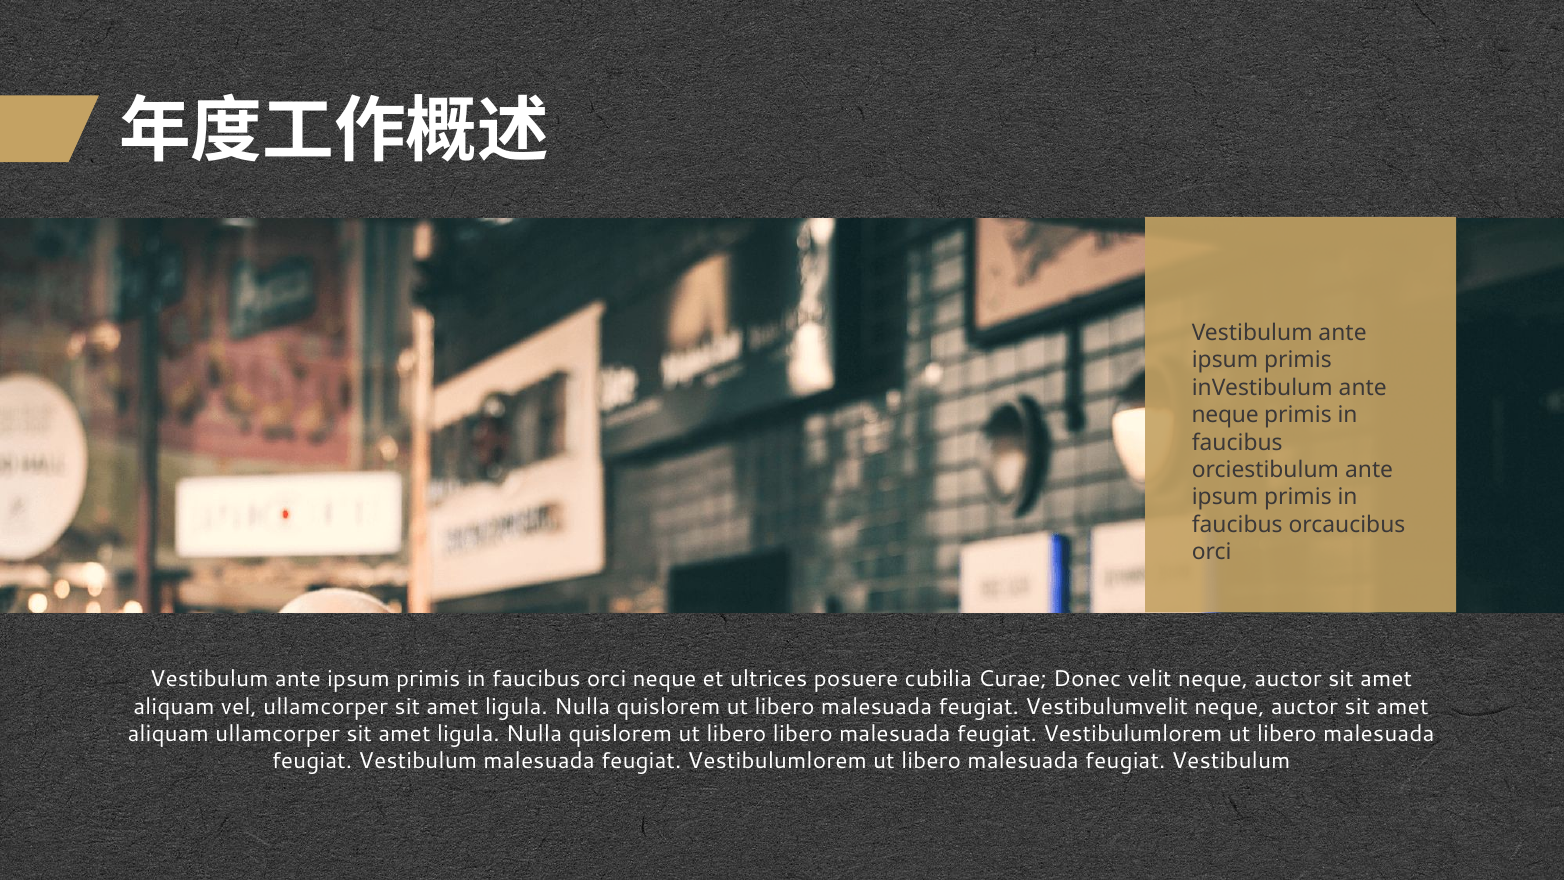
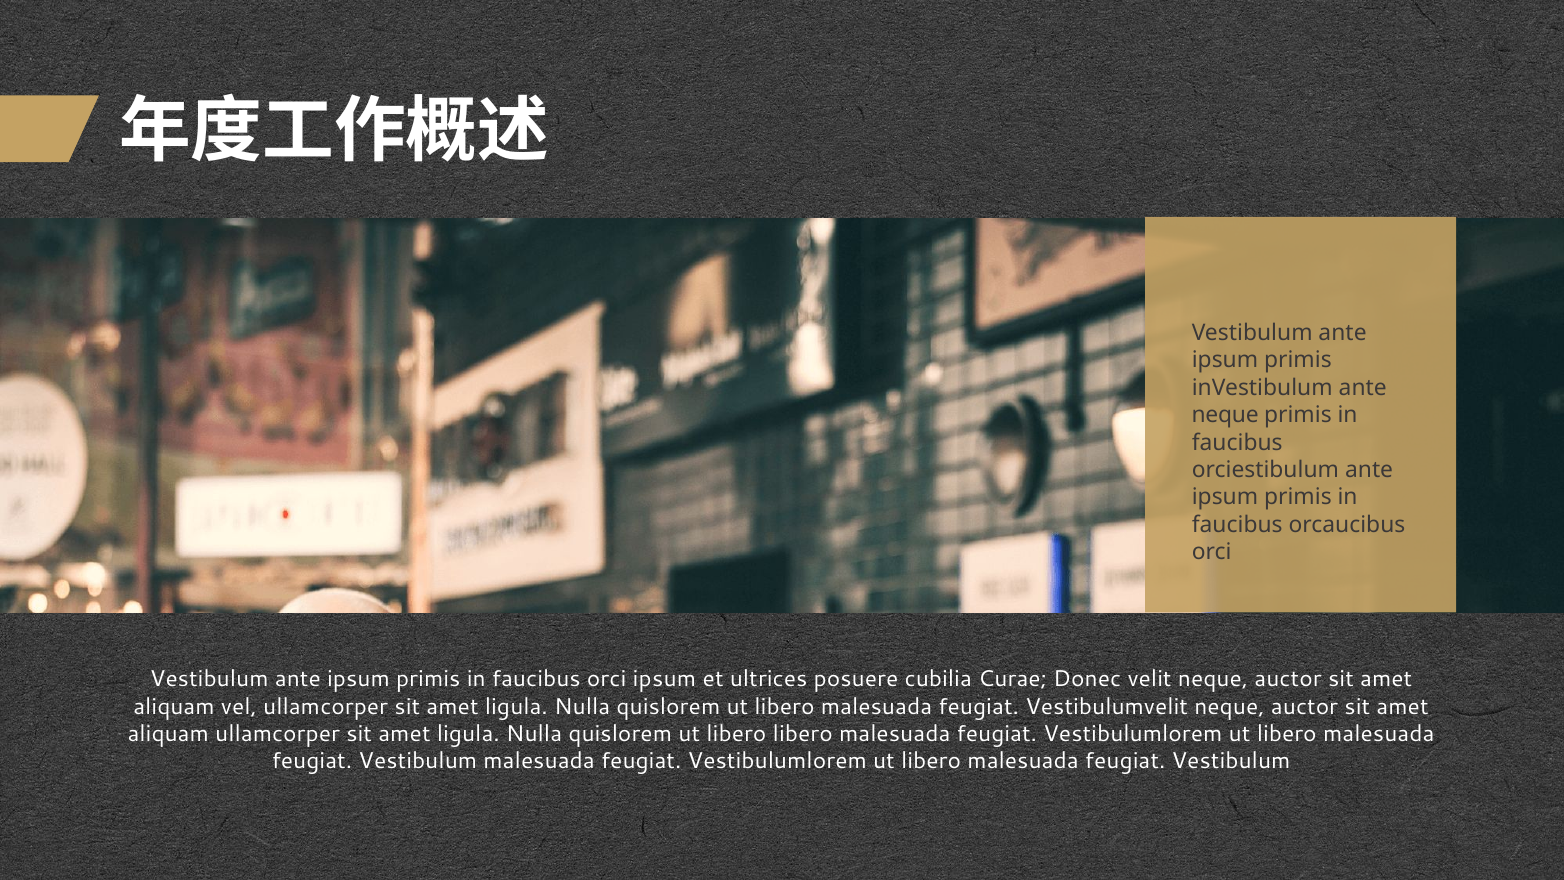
orci neque: neque -> ipsum (664, 679)
